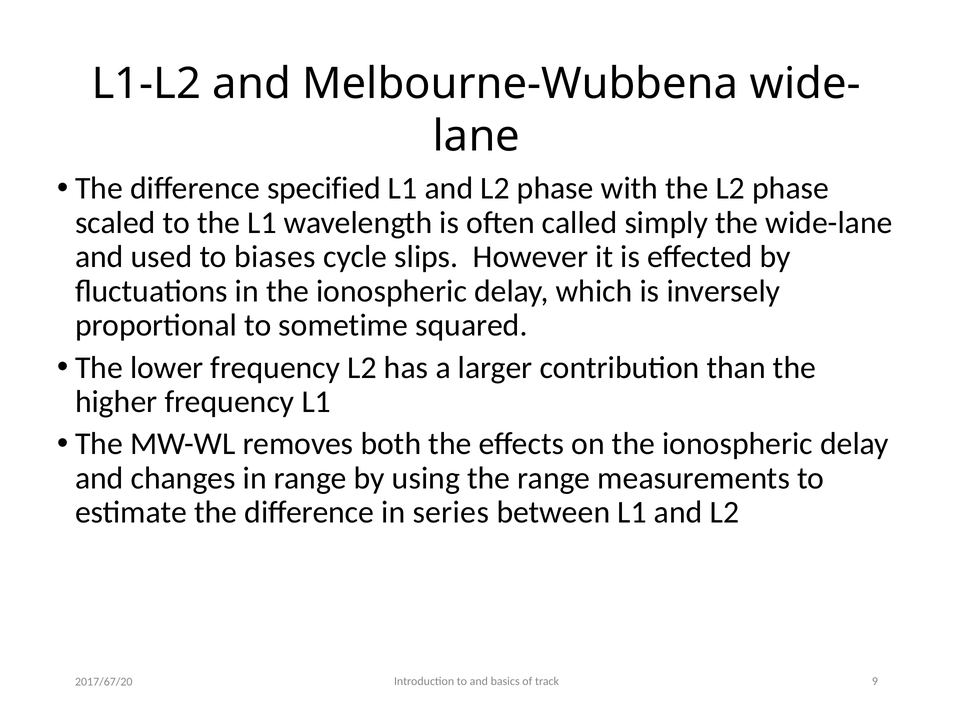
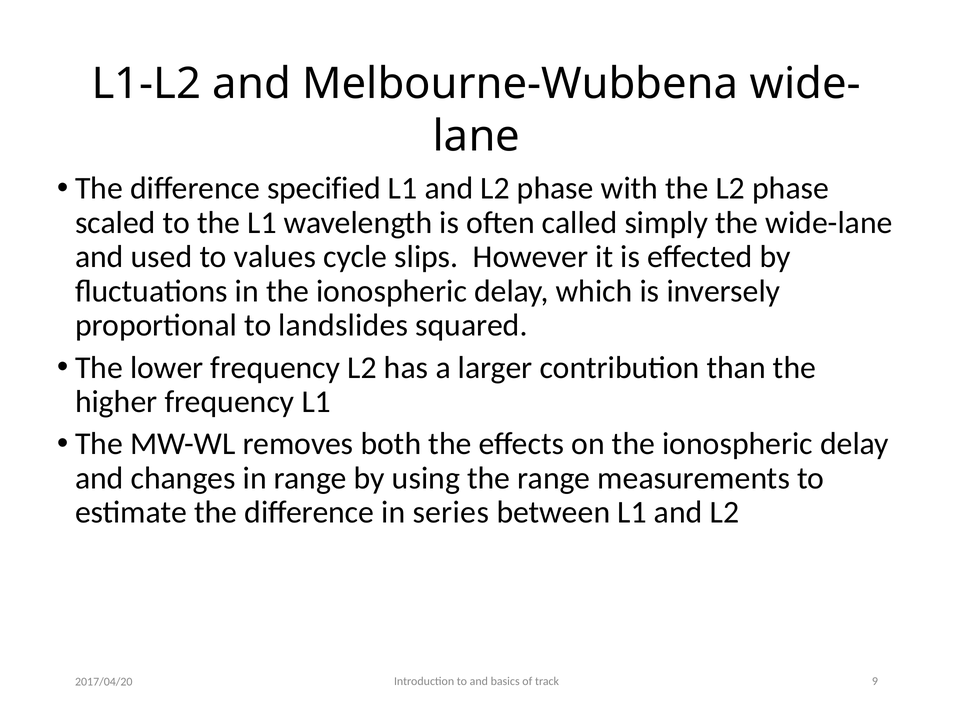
biases: biases -> values (275, 257)
sometime: sometime -> landslides (343, 326)
2017/67/20: 2017/67/20 -> 2017/04/20 (104, 682)
